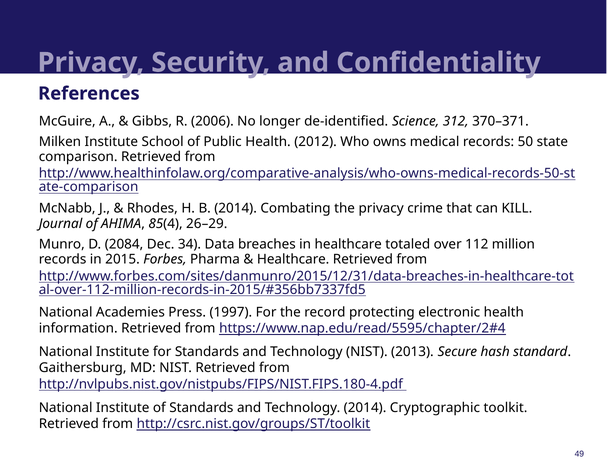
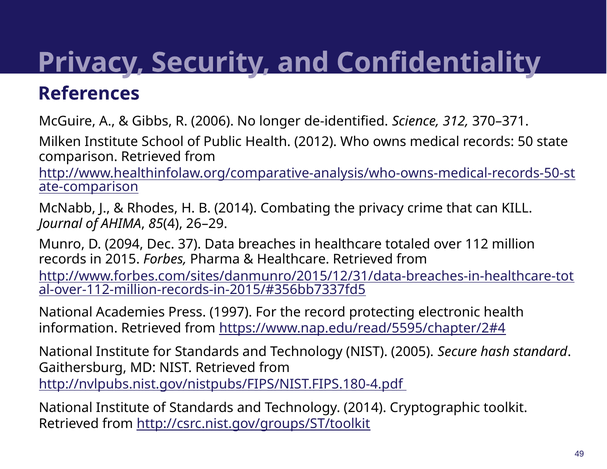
2084: 2084 -> 2094 (124, 244)
34: 34 -> 37 (189, 244)
2013: 2013 -> 2005 (412, 352)
